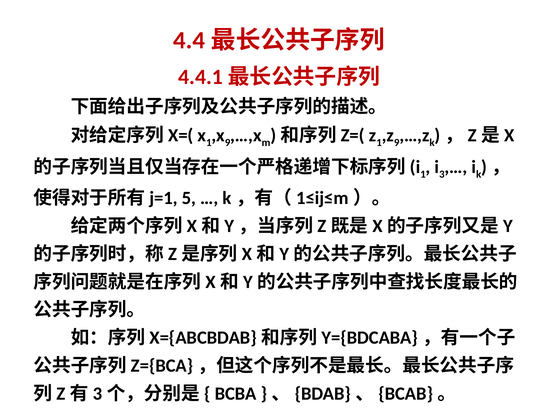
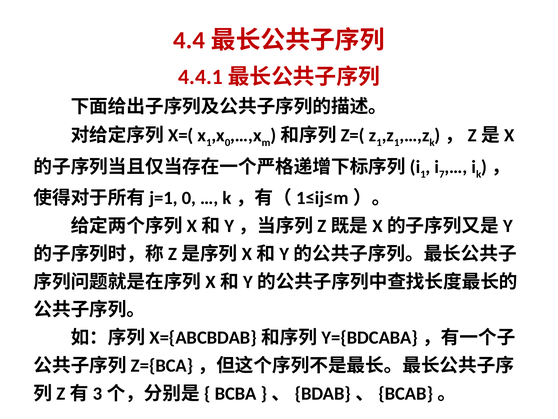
9: 9 -> 0 (228, 142)
9: 9 -> 1 (397, 142)
3: 3 -> 7 (442, 174)
5: 5 -> 0 (189, 198)
